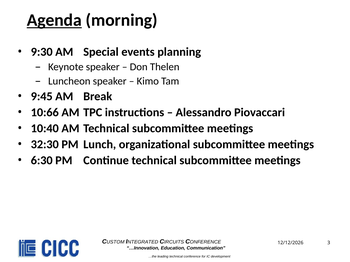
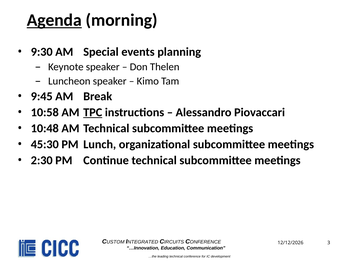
10:66: 10:66 -> 10:58 (45, 113)
TPC underline: none -> present (93, 113)
10:40: 10:40 -> 10:48 (45, 129)
32:30: 32:30 -> 45:30 (45, 145)
6:30: 6:30 -> 2:30 (42, 161)
